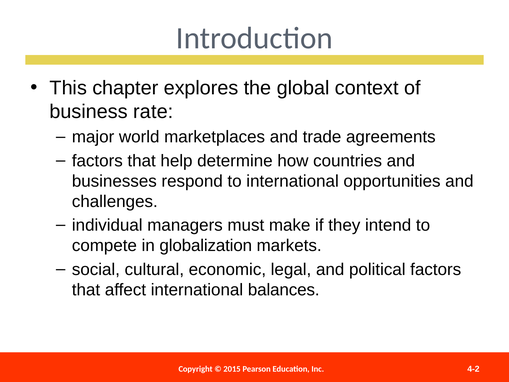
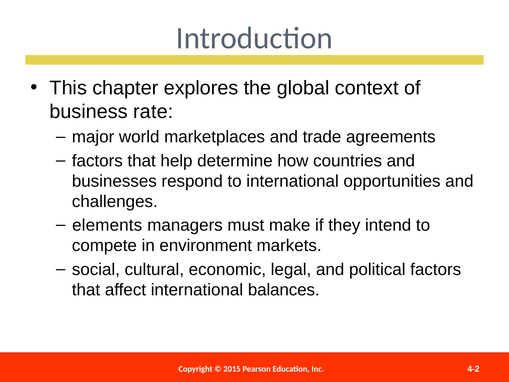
individual: individual -> elements (107, 225)
globalization: globalization -> environment (206, 246)
